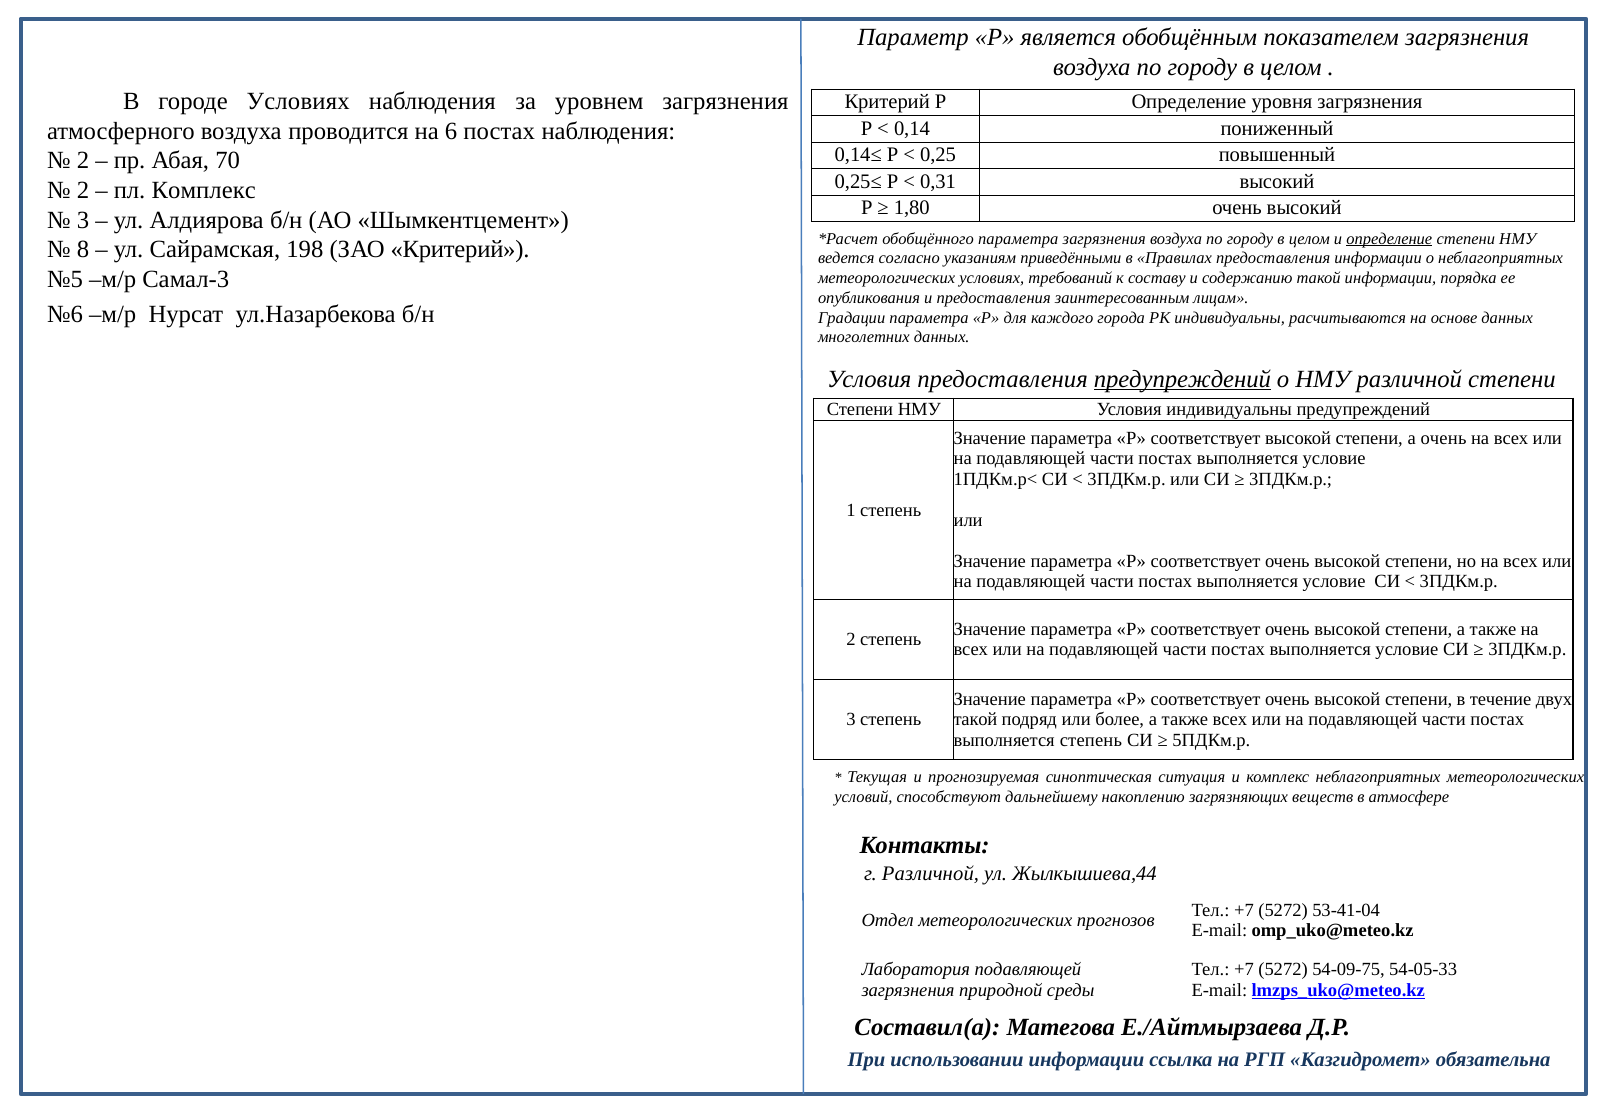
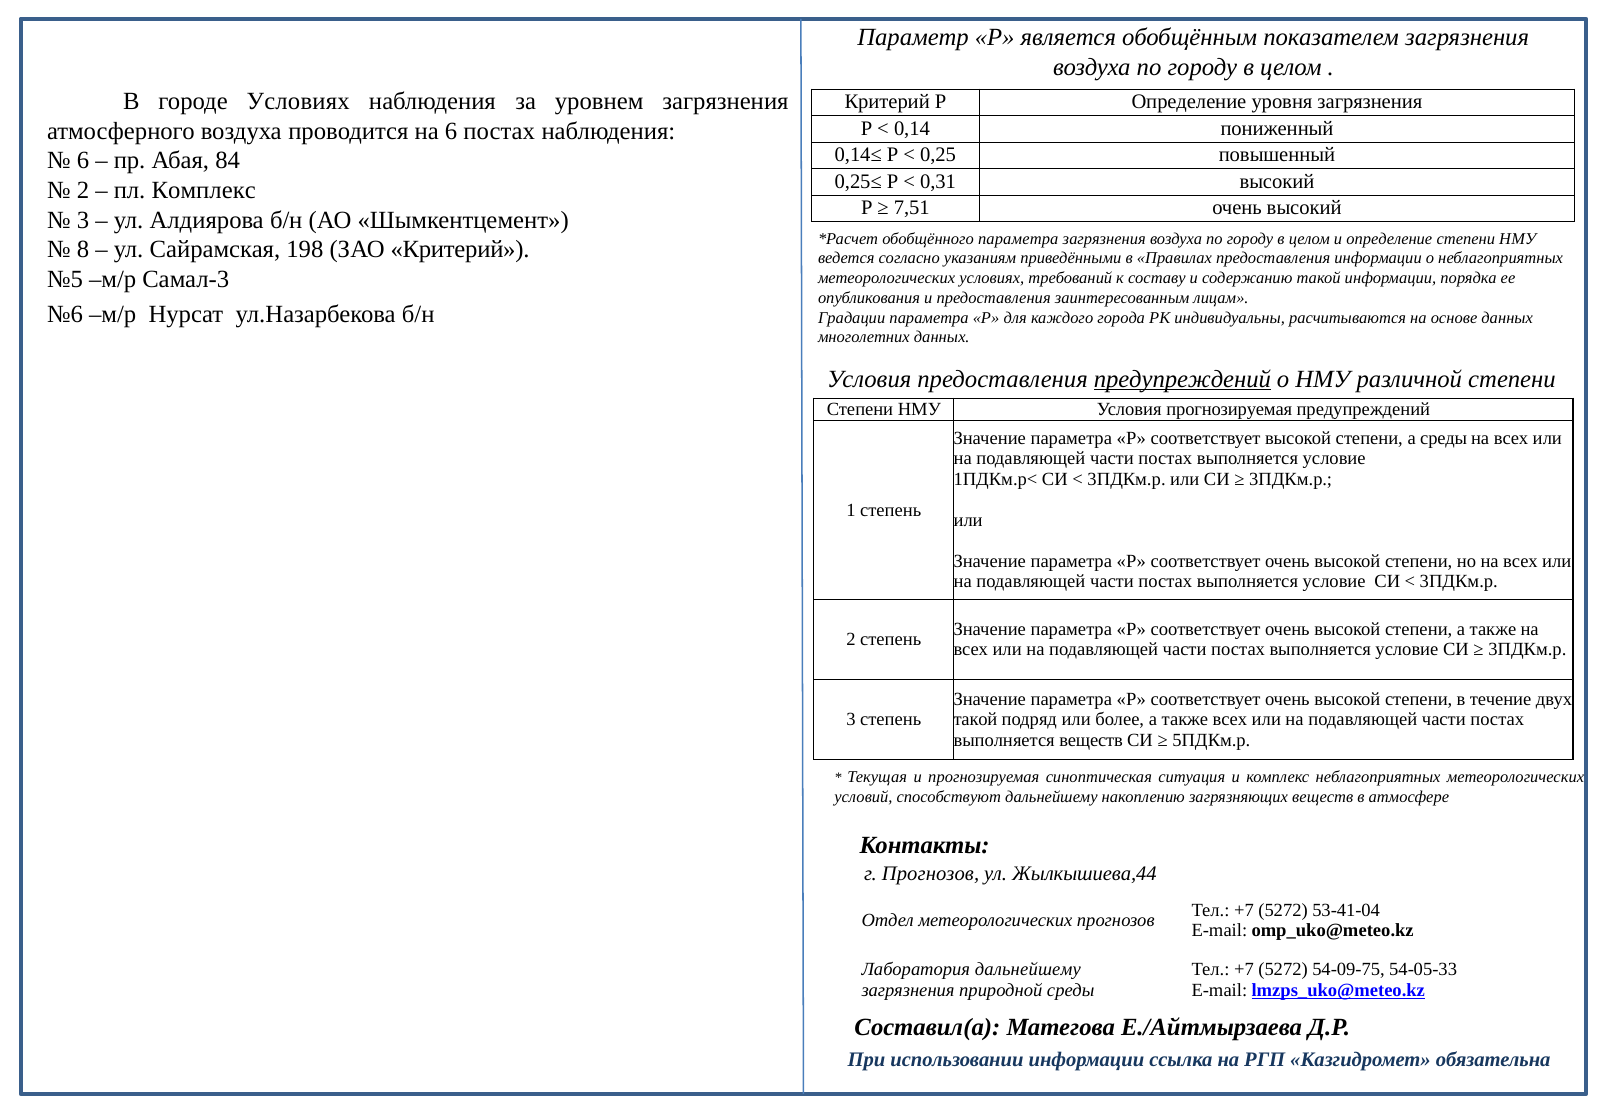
2: 2 -> 6 (83, 161)
70: 70 -> 84 (228, 161)
1,80: 1,80 -> 7,51 (912, 208)
определение underline: present -> none (1389, 239)
Условия индивидуальны: индивидуальны -> прогнозируемая (1229, 409)
а очень: очень -> среды (1444, 438)
выполняется степень: степень -> веществ (1091, 740)
г Различной: Различной -> Прогнозов (931, 873)
Лаборатория подавляющей: подавляющей -> дальнейшему (1028, 969)
